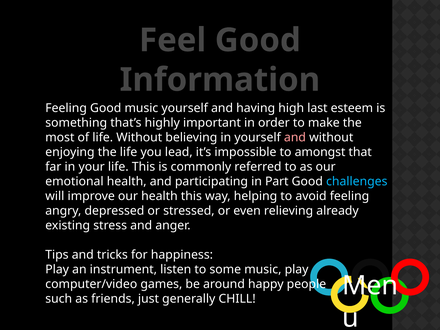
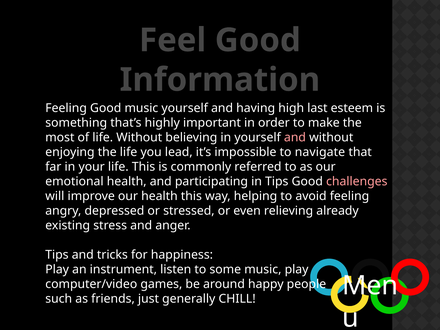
amongst: amongst -> navigate (320, 152)
in Part: Part -> Tips (277, 181)
challenges colour: light blue -> pink (357, 181)
